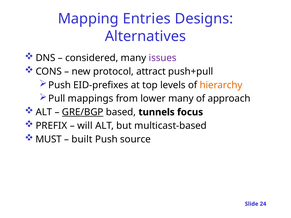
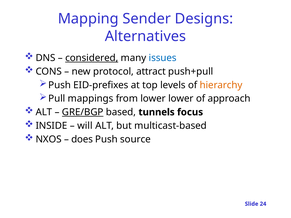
Entries: Entries -> Sender (147, 19)
considered underline: none -> present (92, 58)
issues colour: purple -> blue (163, 58)
lower many: many -> lower (181, 99)
PREFIX: PREFIX -> INSIDE (51, 126)
MUST: MUST -> NXOS (49, 139)
built: built -> does (82, 139)
